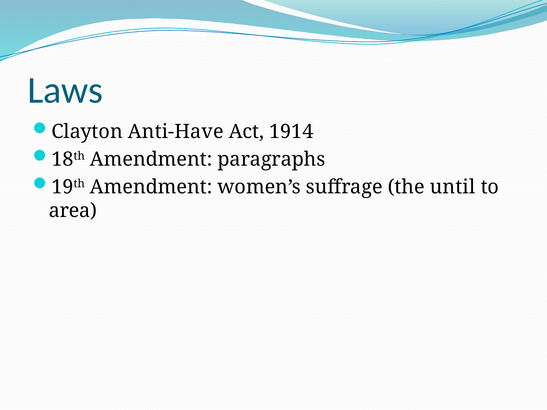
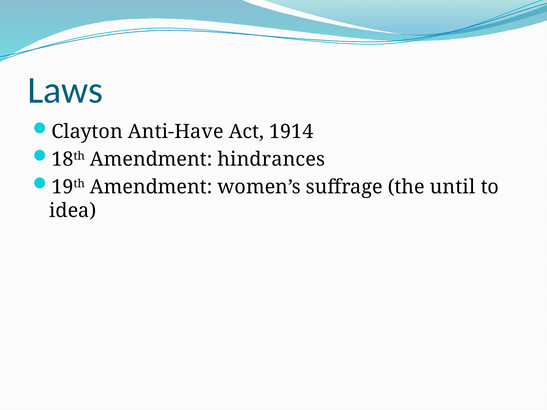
paragraphs: paragraphs -> hindrances (271, 159)
area: area -> idea (73, 211)
